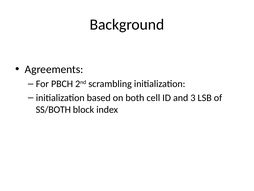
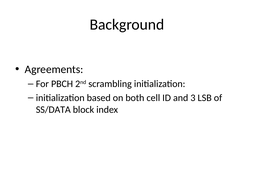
SS/BOTH: SS/BOTH -> SS/DATA (53, 109)
